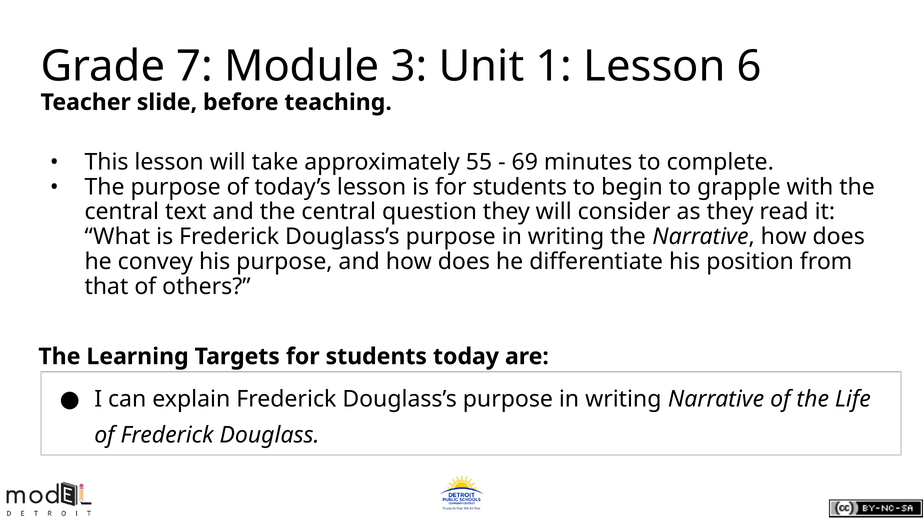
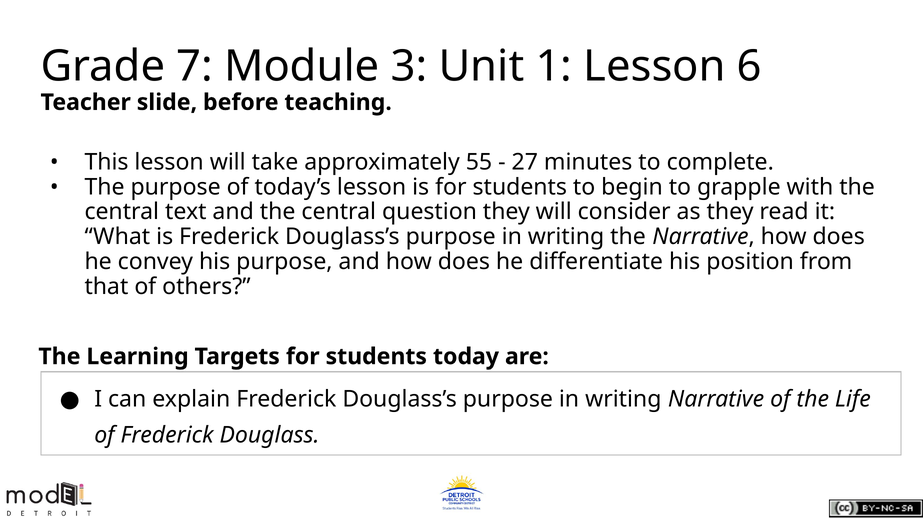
69: 69 -> 27 (525, 162)
